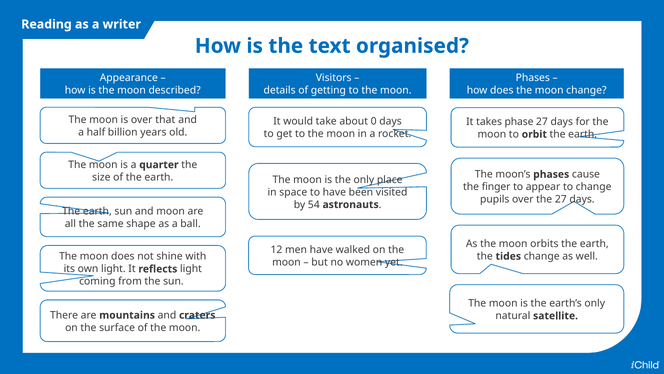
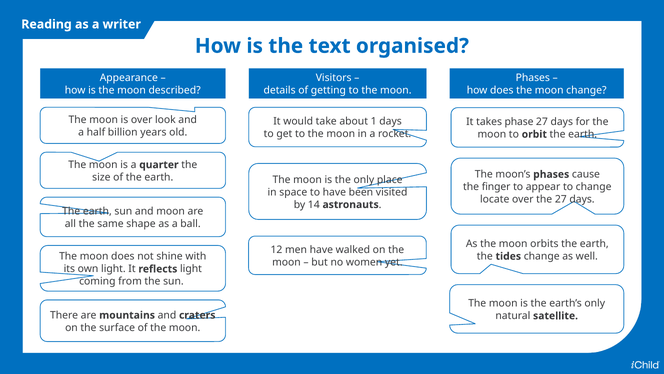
that: that -> look (165, 120)
0: 0 -> 1 (374, 121)
pupils: pupils -> locate (495, 199)
54: 54 -> 14 (314, 204)
